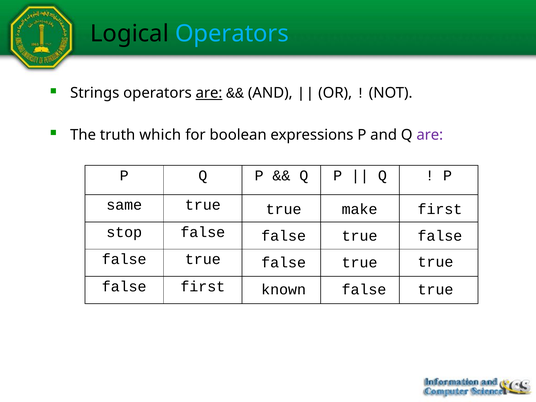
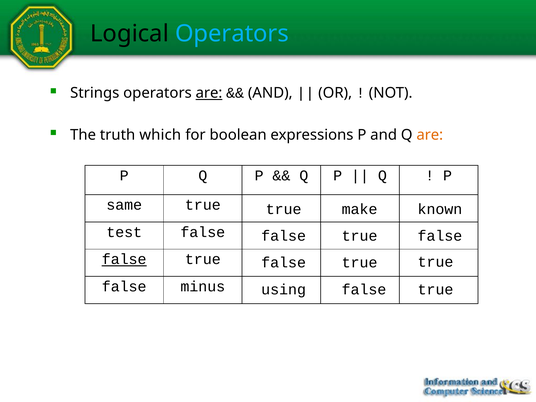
are colour: purple -> orange (430, 135)
first: first -> known (440, 209)
stop: stop -> test (124, 232)
false underline: none -> present (124, 259)
false first: first -> minus (203, 287)
known: known -> using (284, 290)
